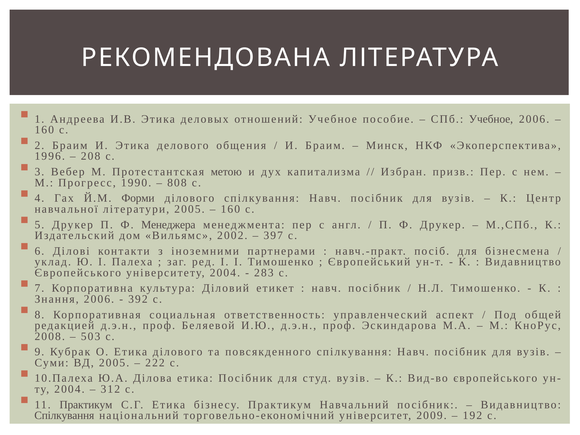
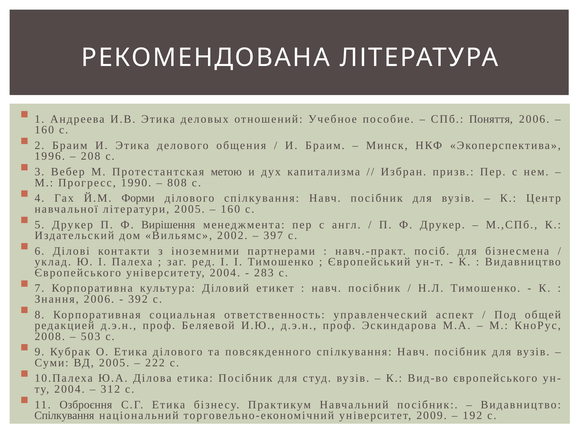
СПб Учебное: Учебное -> Поняття (491, 119)
Менеджера: Менеджера -> Вирішення (168, 225)
11 Практикум: Практикум -> Озброєння (86, 405)
